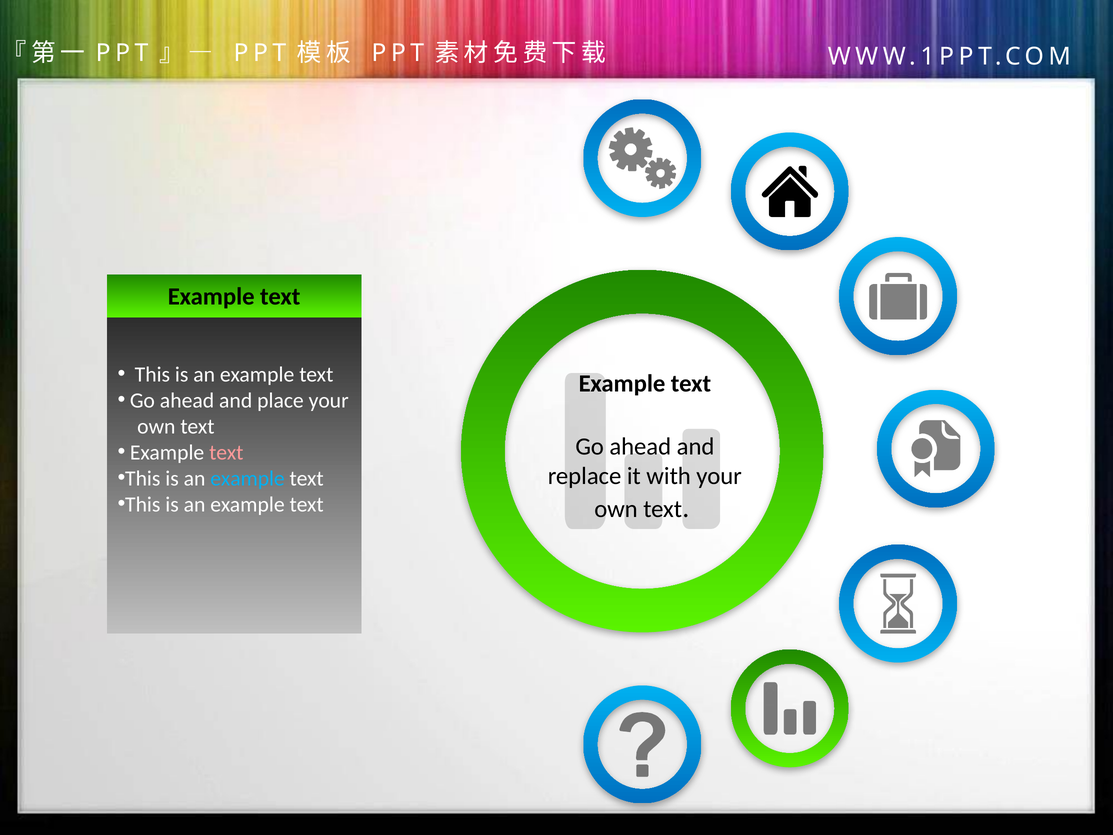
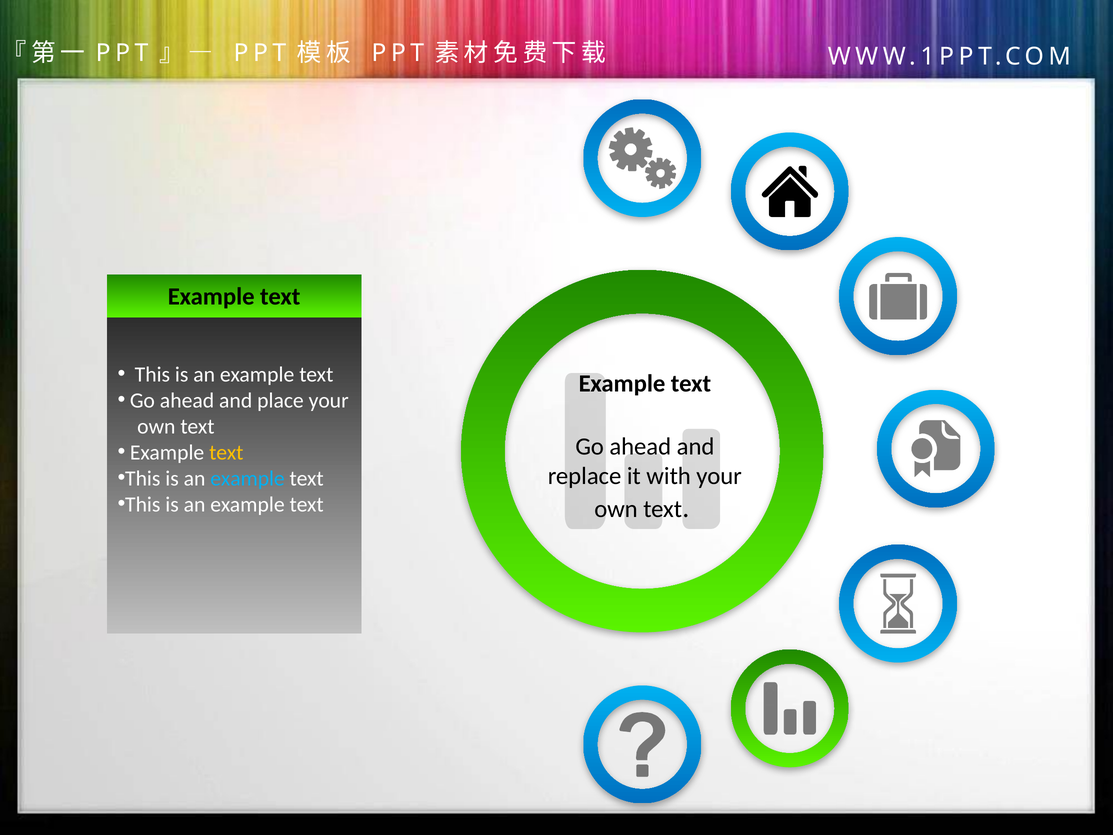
text colour: pink -> yellow (226, 452)
